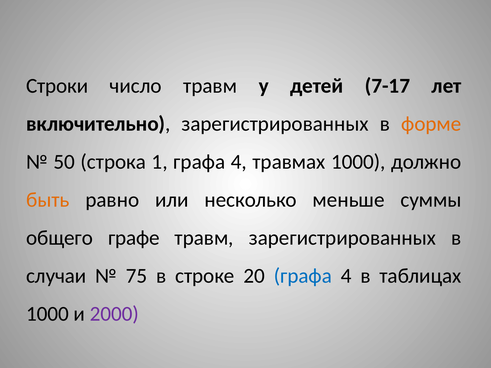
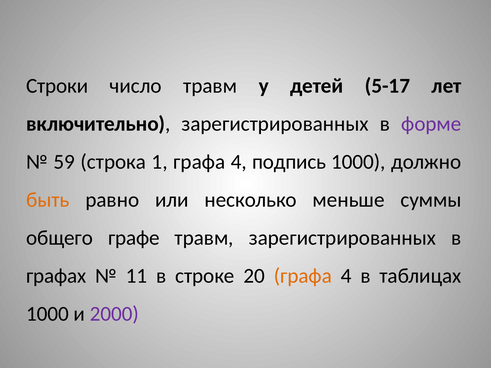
7-17: 7-17 -> 5-17 (387, 86)
форме colour: orange -> purple (431, 124)
50: 50 -> 59 (64, 162)
травмах: травмах -> подпись (289, 162)
случаи: случаи -> графах (56, 276)
75: 75 -> 11 (136, 276)
графа colour: blue -> orange (303, 276)
